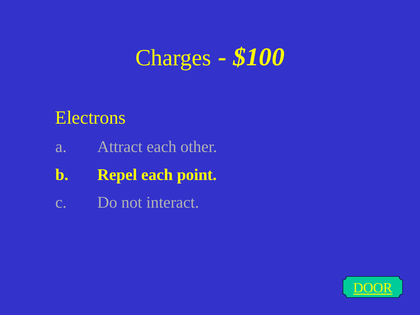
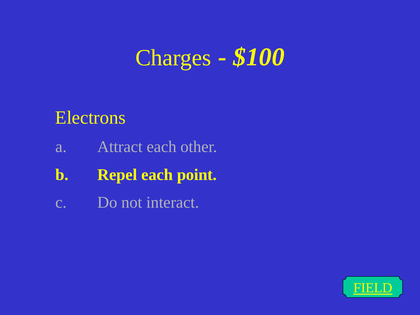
DOOR: DOOR -> FIELD (373, 288)
